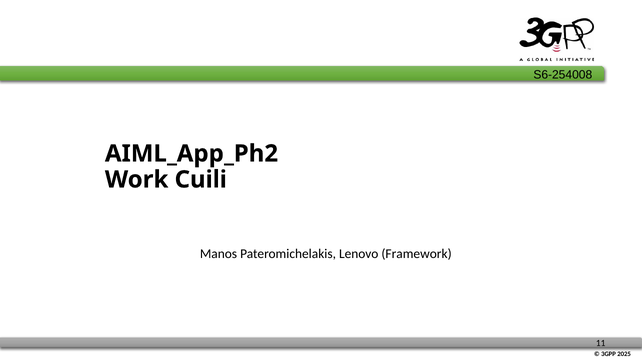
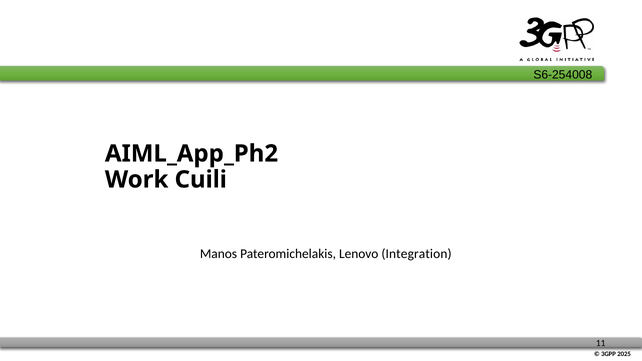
Framework: Framework -> Integration (416, 254)
